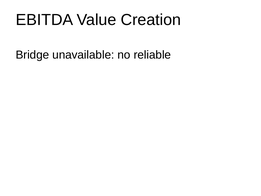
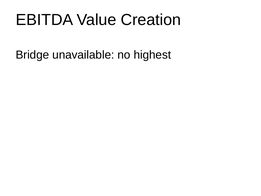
reliable: reliable -> highest (152, 55)
